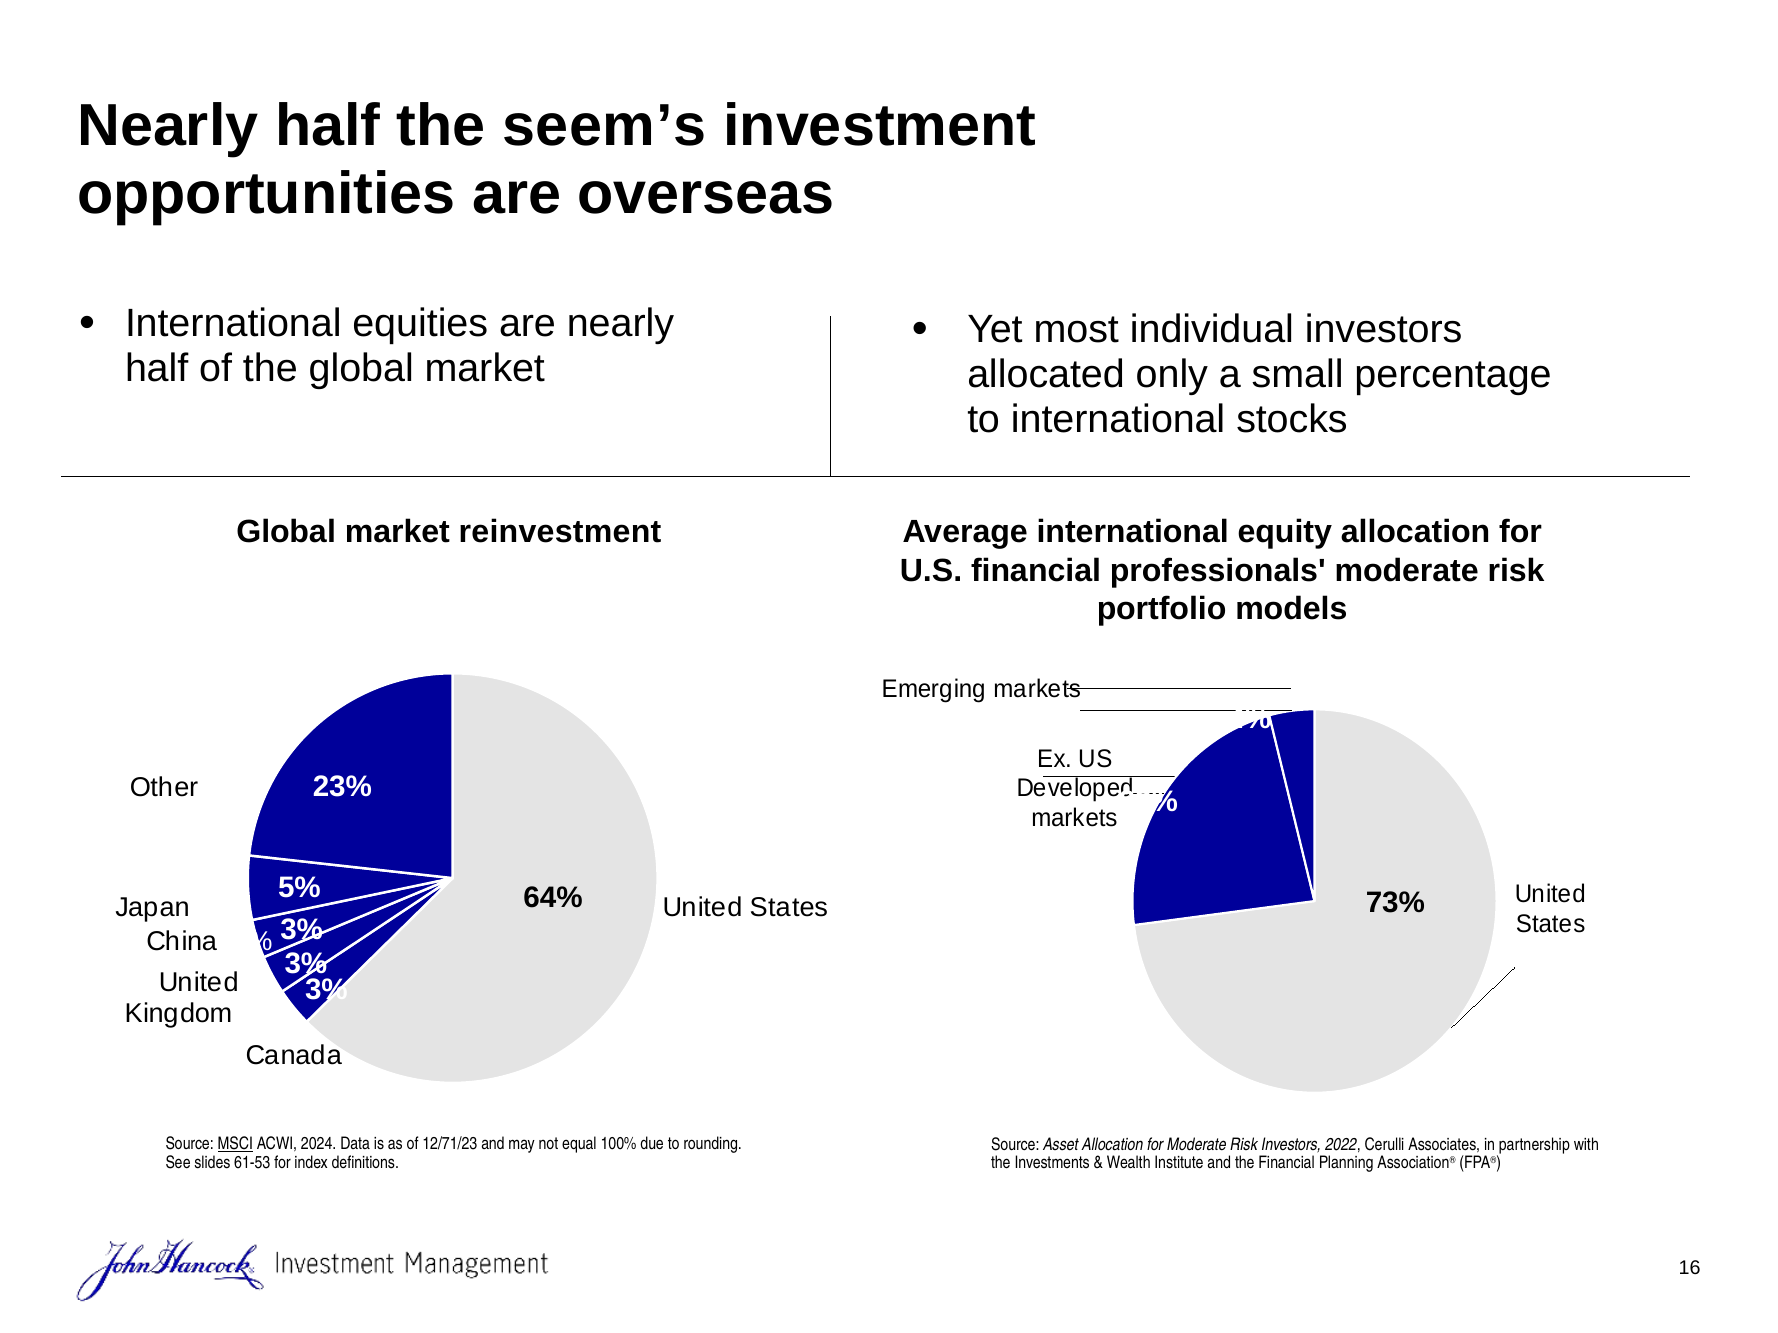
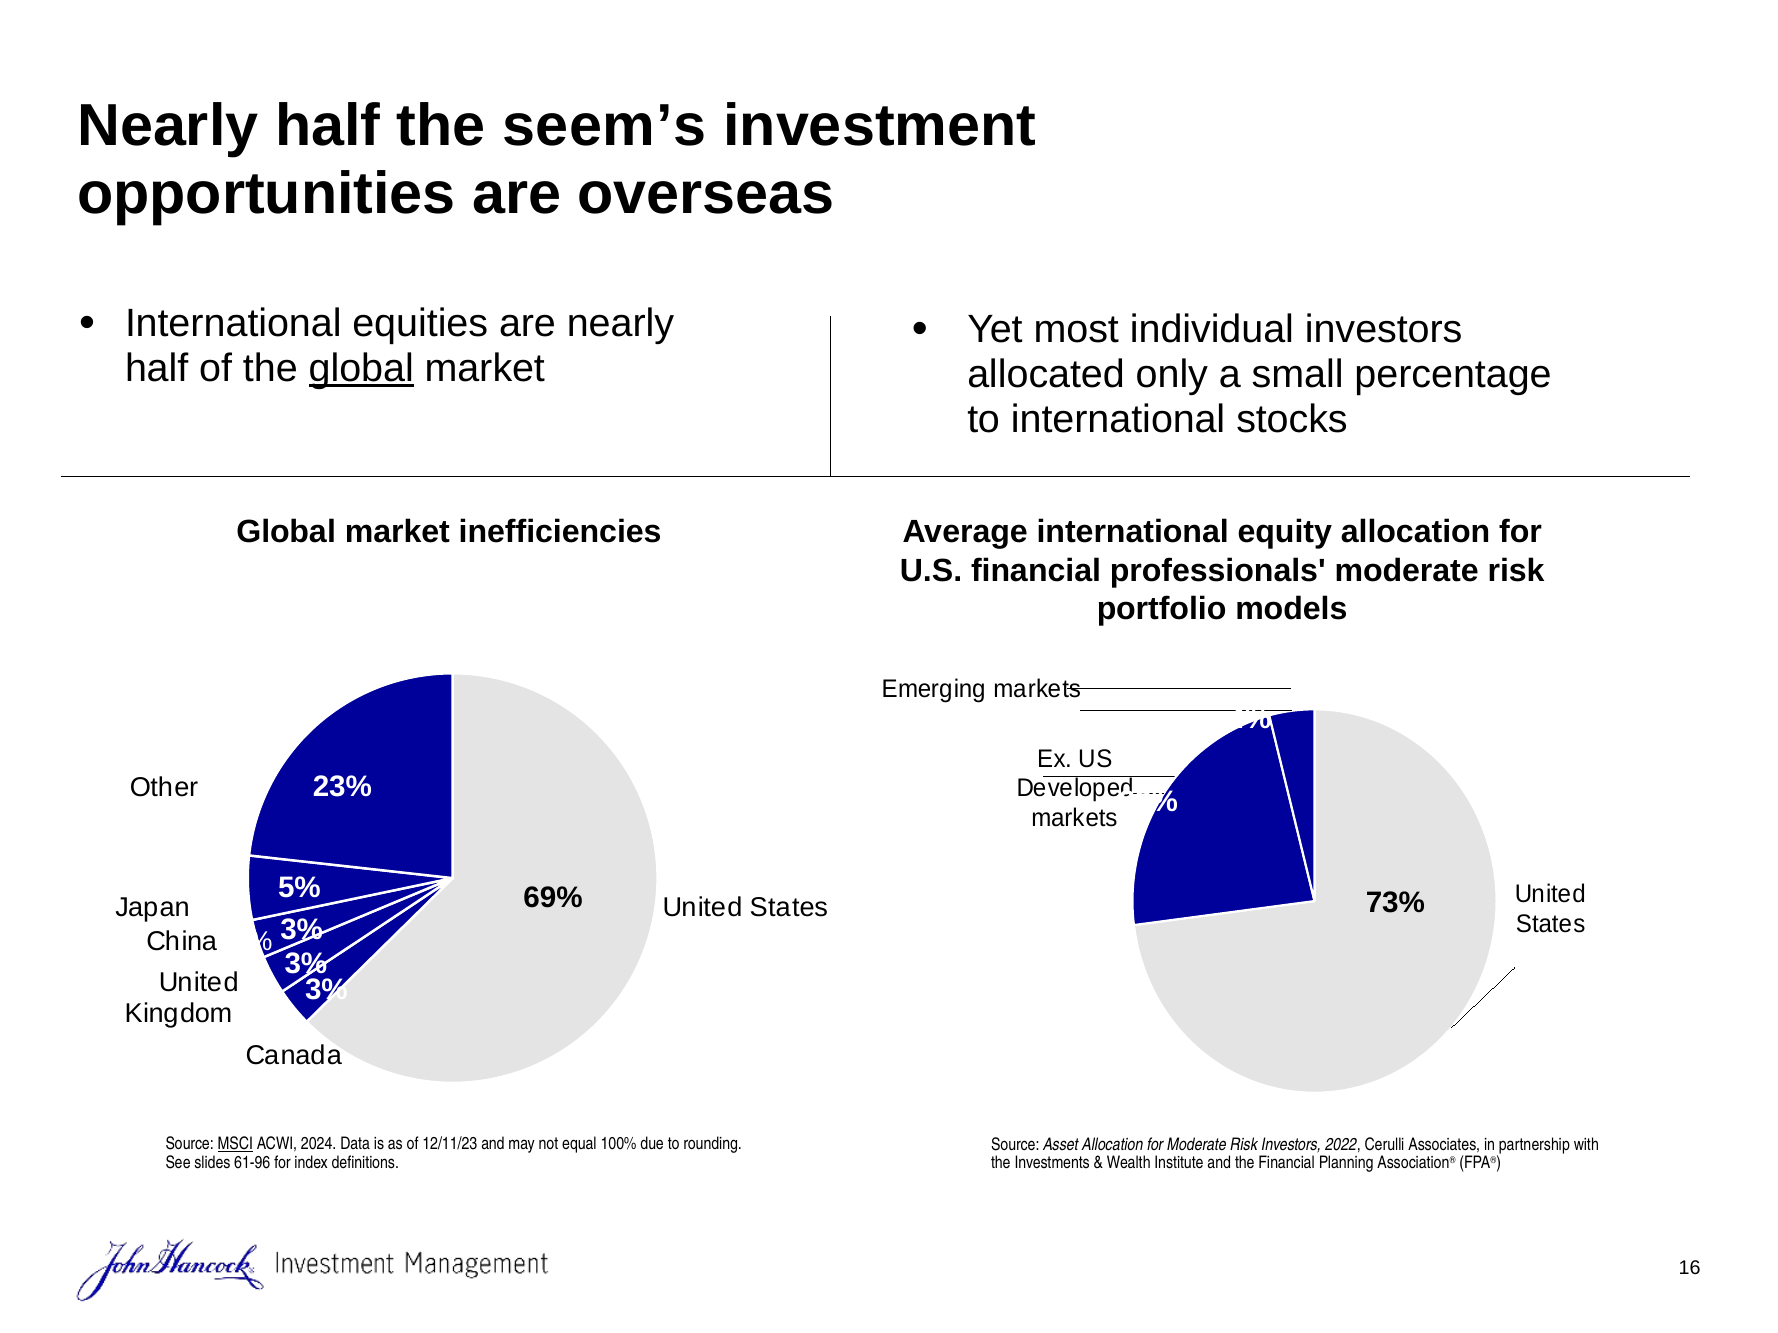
global underline: none -> present (361, 369)
reinvestment: reinvestment -> inefficiencies (560, 532)
64%: 64% -> 69% (553, 898)
12/71/23: 12/71/23 -> 12/11/23 (450, 1145)
61-53: 61-53 -> 61-96 (252, 1163)
